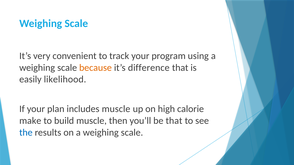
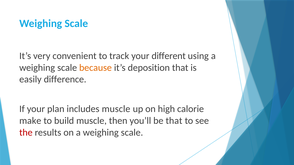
program: program -> different (169, 56)
difference: difference -> deposition (149, 68)
likelihood: likelihood -> difference (65, 80)
the colour: blue -> red (26, 133)
